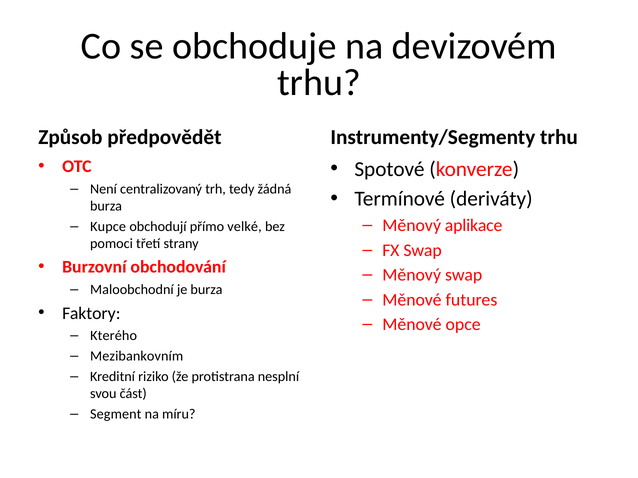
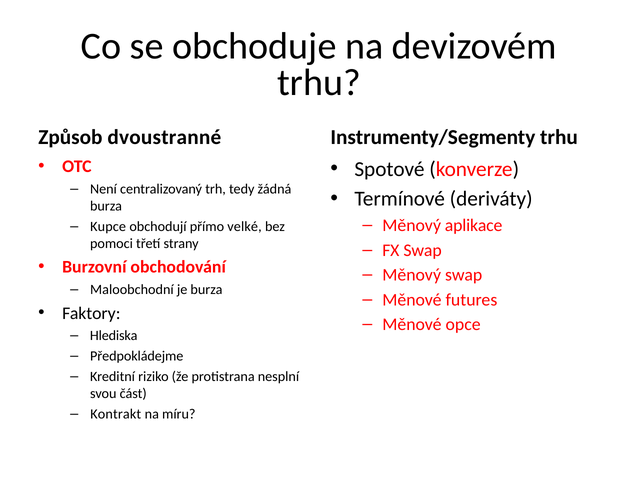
předpovědět: předpovědět -> dvoustranné (164, 137)
Kterého: Kterého -> Hlediska (114, 336)
Mezibankovním: Mezibankovním -> Předpokládejme (137, 356)
Segment: Segment -> Kontrakt (116, 415)
